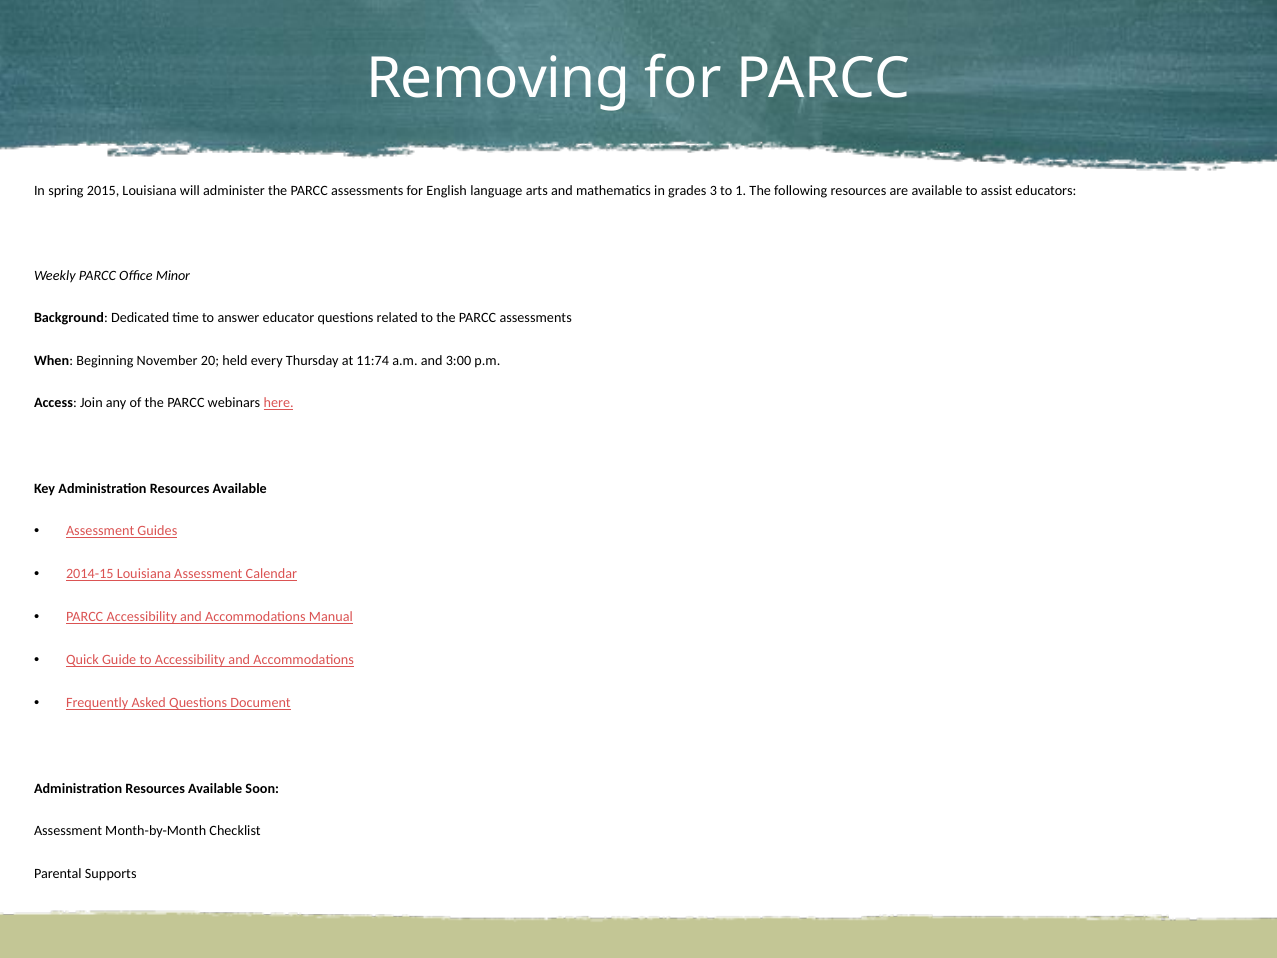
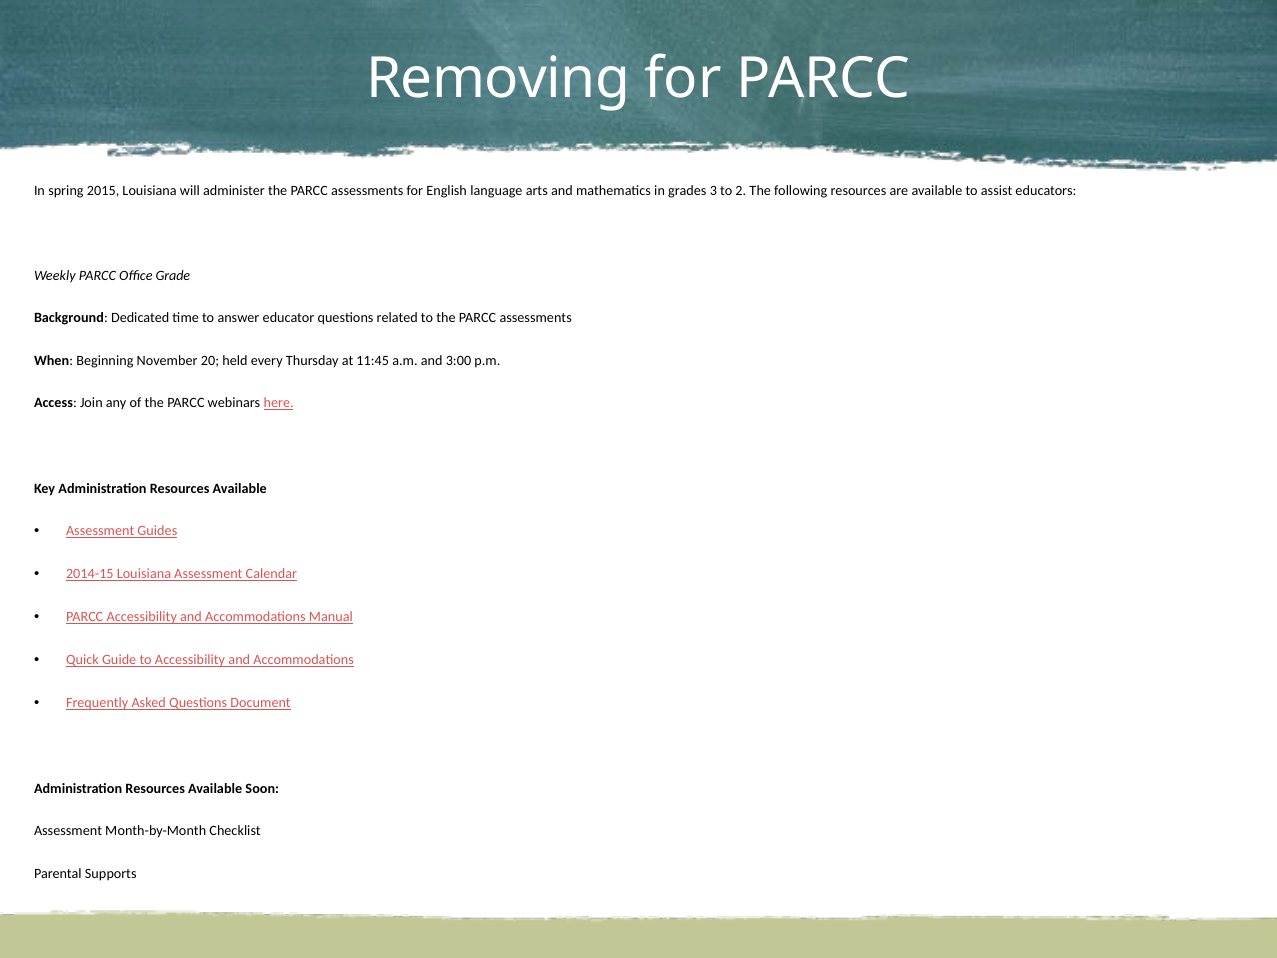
1: 1 -> 2 (741, 190)
Minor: Minor -> Grade (173, 275)
11:74: 11:74 -> 11:45 (373, 361)
